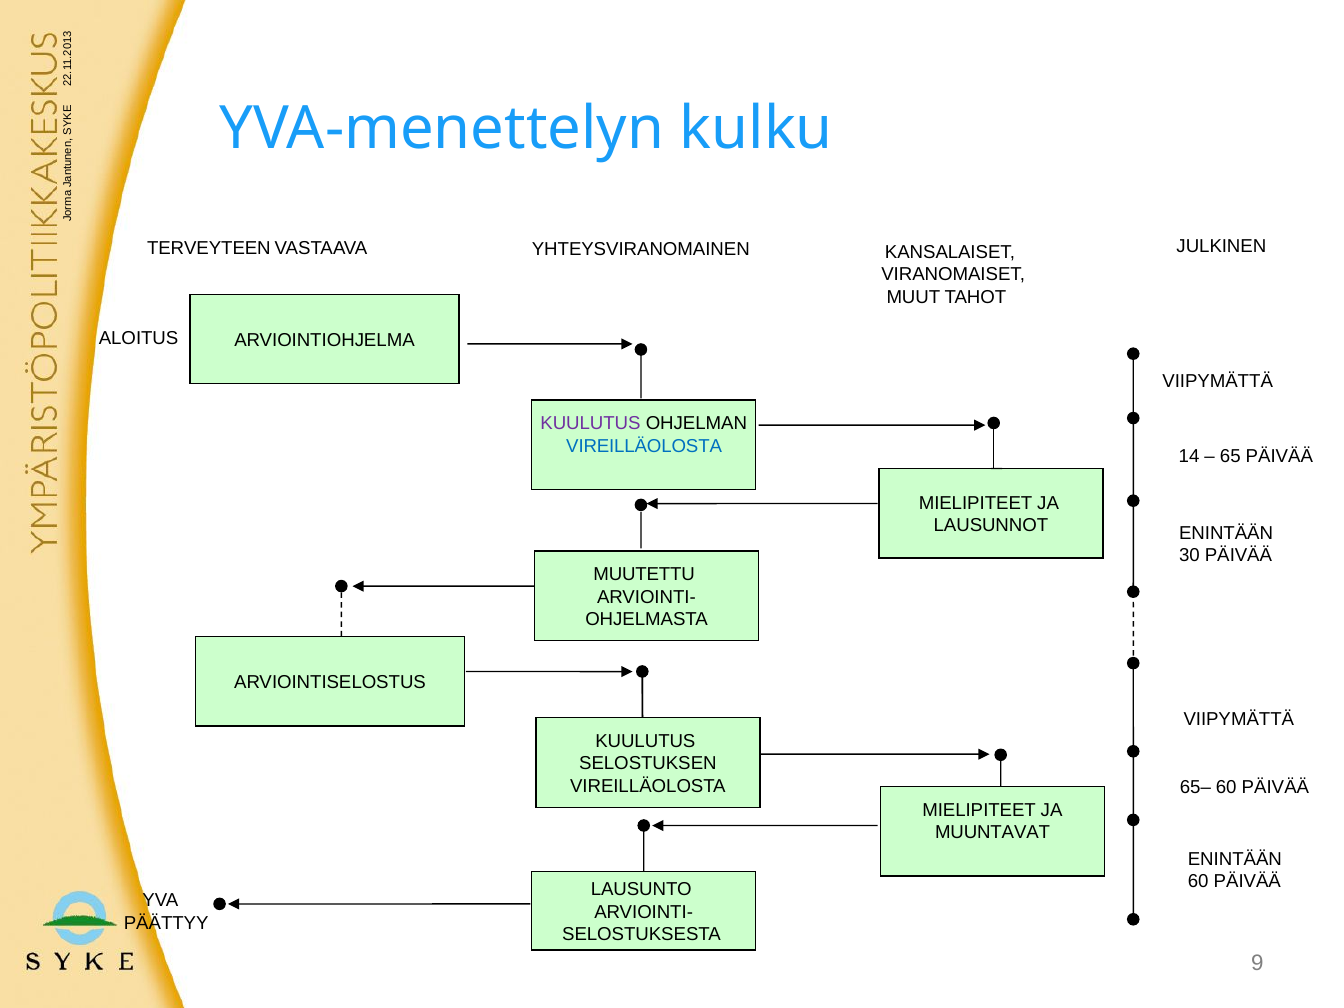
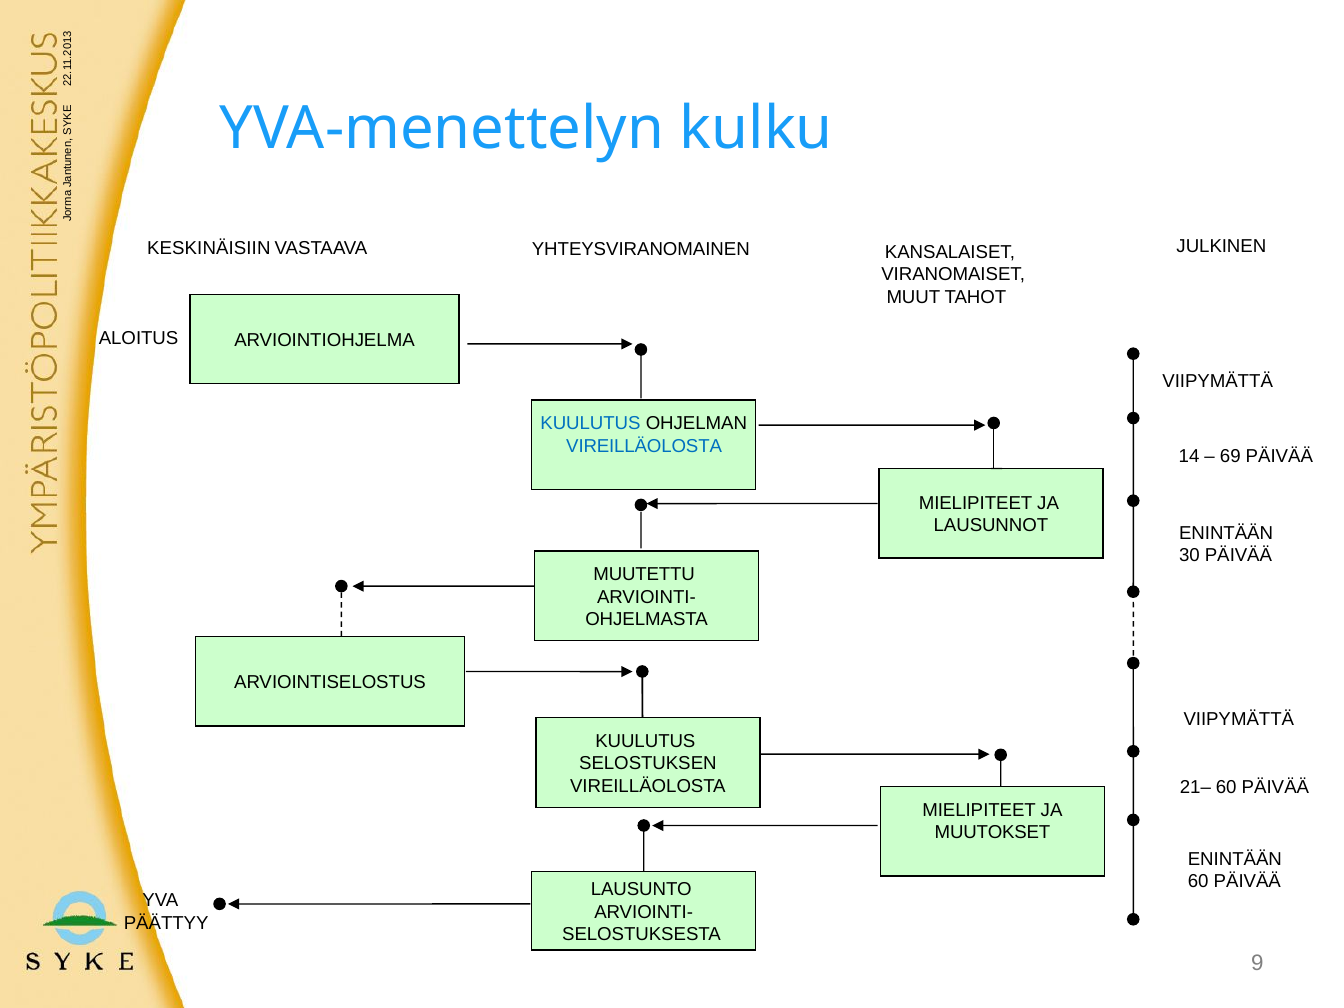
TERVEYTEEN: TERVEYTEEN -> KESKINÄISIIN (209, 248)
KUULUTUS colour: purple -> blue (591, 424)
65: 65 -> 69 (1230, 456)
65–: 65– -> 21– (1195, 787)
MUUNTAVAT: MUUNTAVAT -> MUUTOKSET (993, 832)
